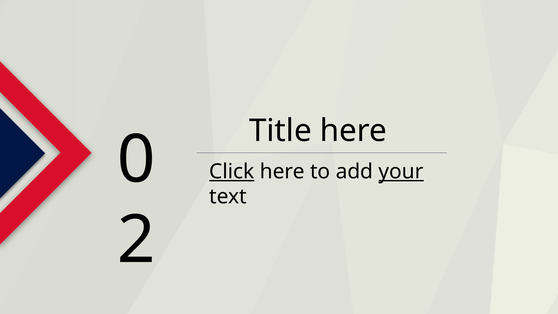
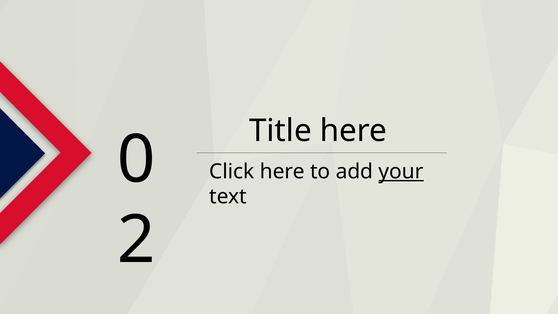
Click underline: present -> none (232, 171)
